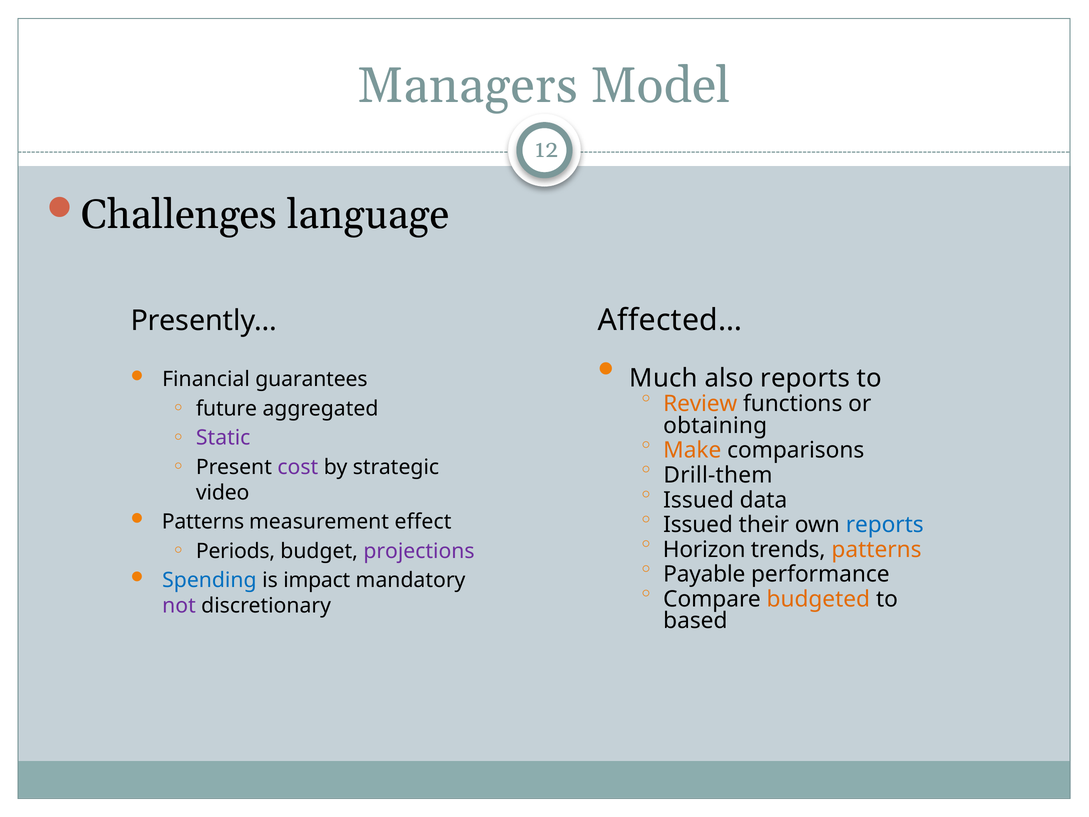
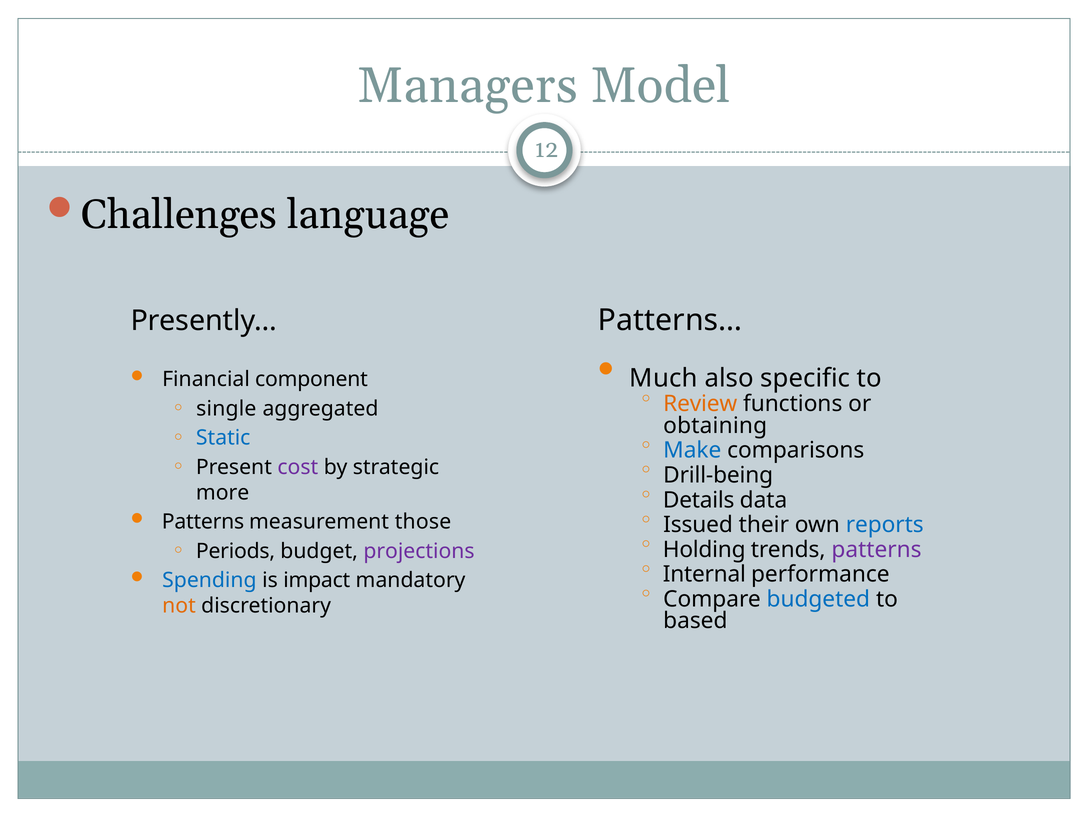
Affected…: Affected… -> Patterns… (670, 320)
also reports: reports -> specific (805, 378)
guarantees: guarantees -> component (311, 379)
future: future -> single (226, 408)
Static colour: purple -> blue (223, 438)
Make colour: orange -> blue (692, 450)
Drill-them: Drill-them -> Drill-being (718, 475)
Issued: Issued -> Details (699, 500)
video: video -> more (223, 492)
effect: effect -> those (423, 522)
Horizon: Horizon -> Holding (704, 549)
patterns colour: orange -> purple (876, 549)
Payable: Payable -> Internal (704, 574)
budgeted colour: orange -> blue (818, 599)
not colour: purple -> orange (179, 606)
